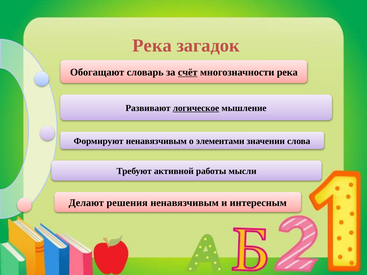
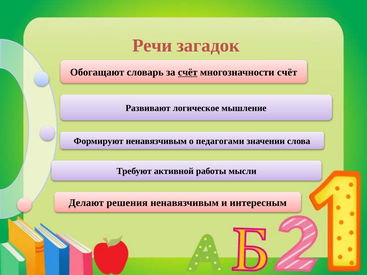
Река: Река -> Речи (152, 46)
многозначности река: река -> счёт (287, 72)
логическое underline: present -> none (196, 108)
элементами: элементами -> педагогами (220, 141)
